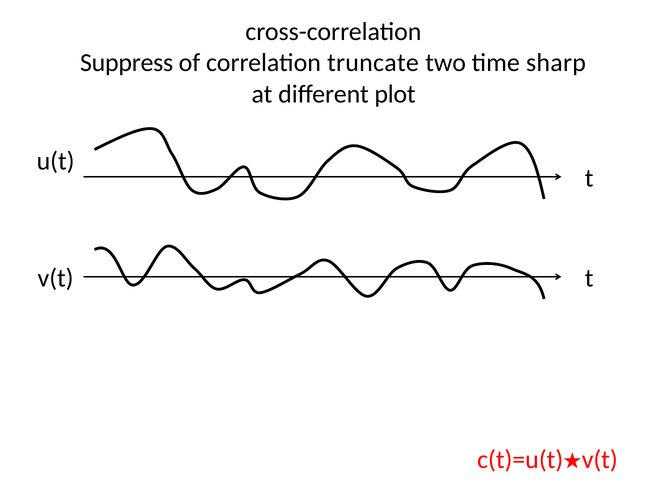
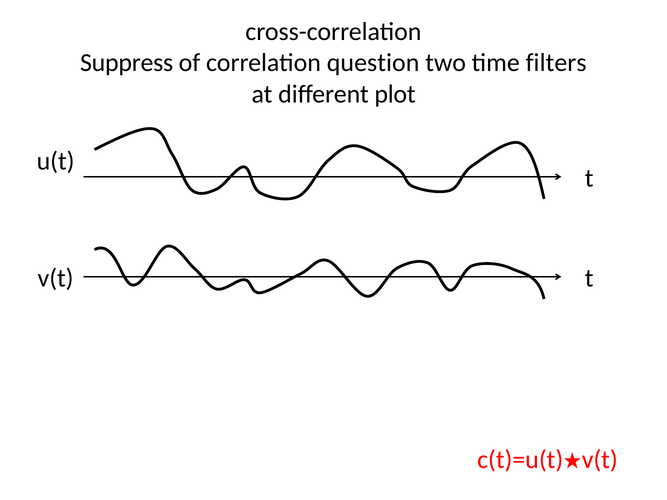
truncate: truncate -> question (373, 63)
sharp: sharp -> filters (556, 63)
